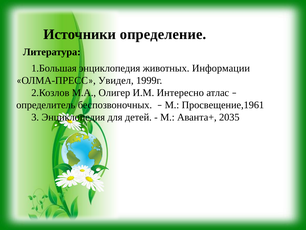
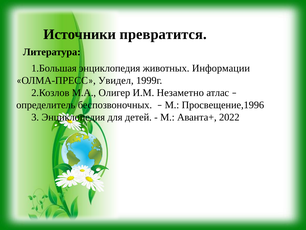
определение: определение -> превратится (163, 34)
Интересно: Интересно -> Незаметно (180, 93)
Просвещение,1961: Просвещение,1961 -> Просвещение,1996 (223, 105)
2035: 2035 -> 2022 (229, 117)
